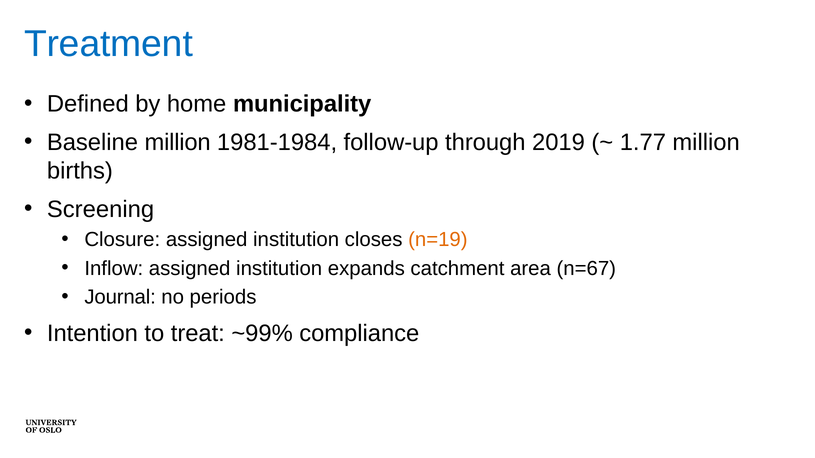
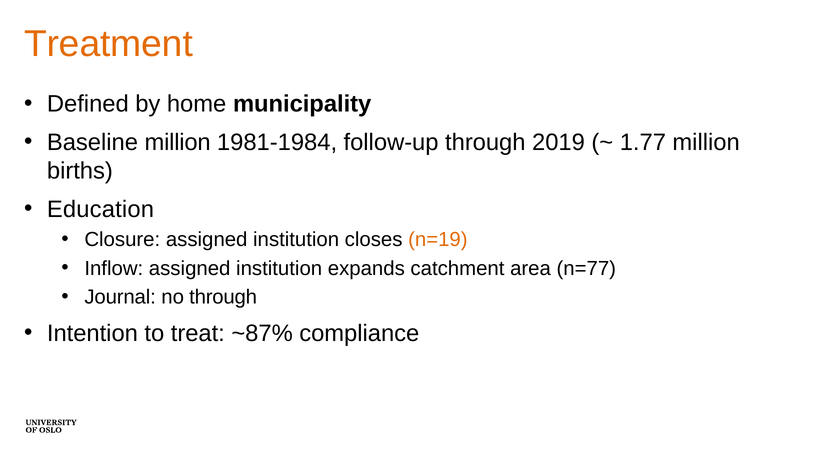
Treatment colour: blue -> orange (108, 44)
Screening: Screening -> Education (100, 209)
n=67: n=67 -> n=77 (586, 269)
no periods: periods -> through (223, 297)
~99%: ~99% -> ~87% (262, 334)
